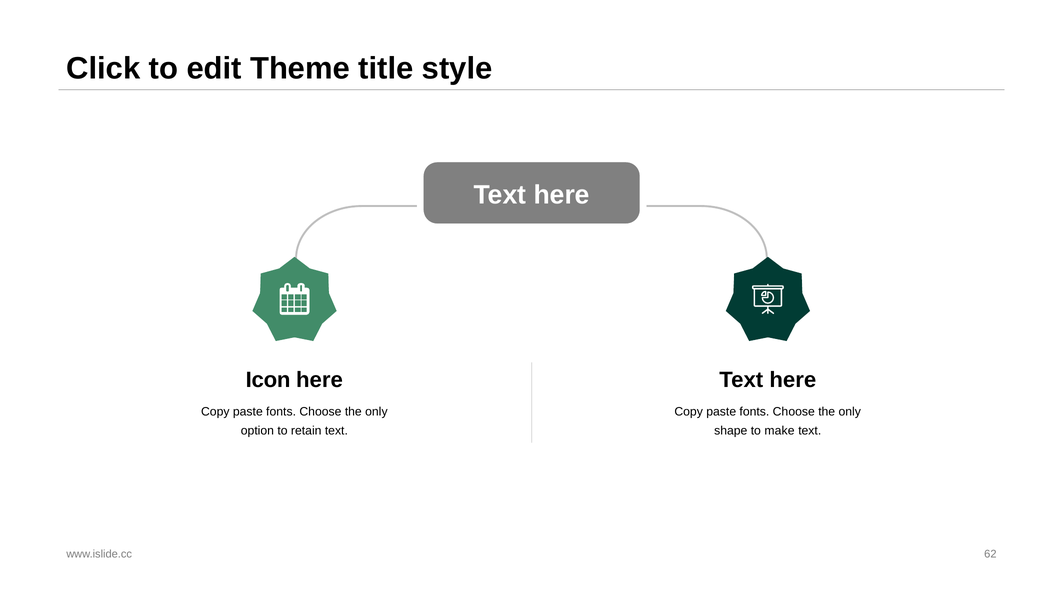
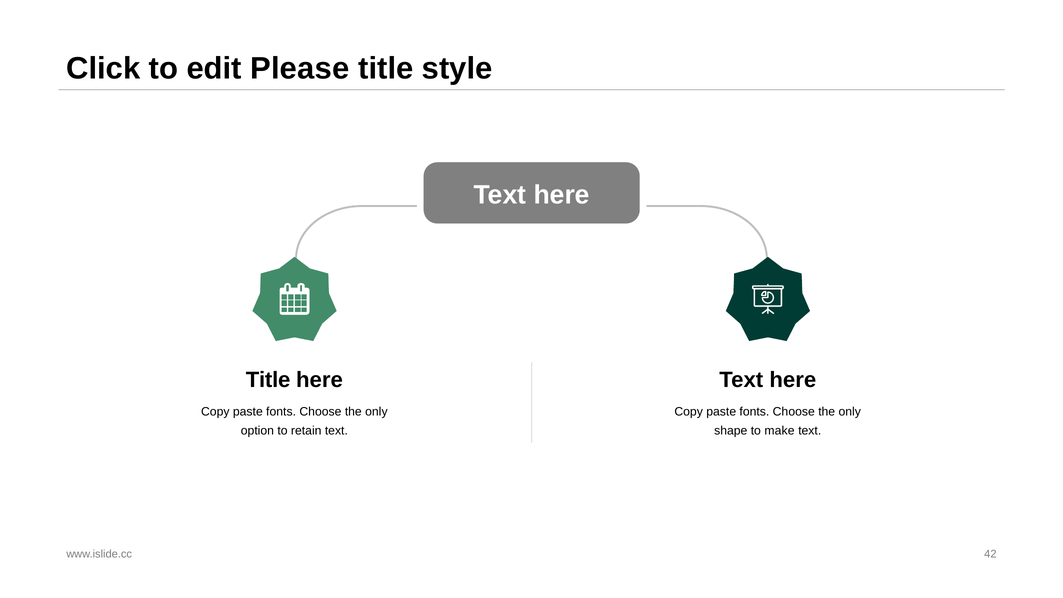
Theme: Theme -> Please (300, 69)
Icon: Icon -> Title (268, 380)
62: 62 -> 42 (990, 554)
